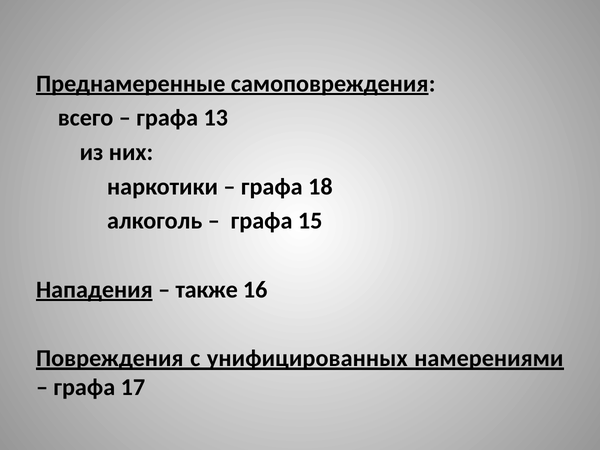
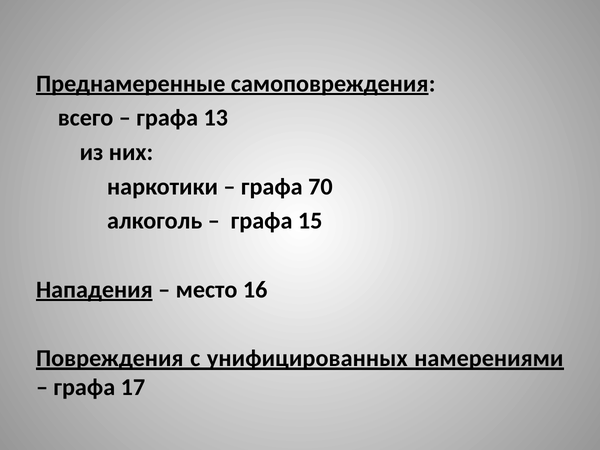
18: 18 -> 70 (320, 187)
также: также -> место (207, 290)
